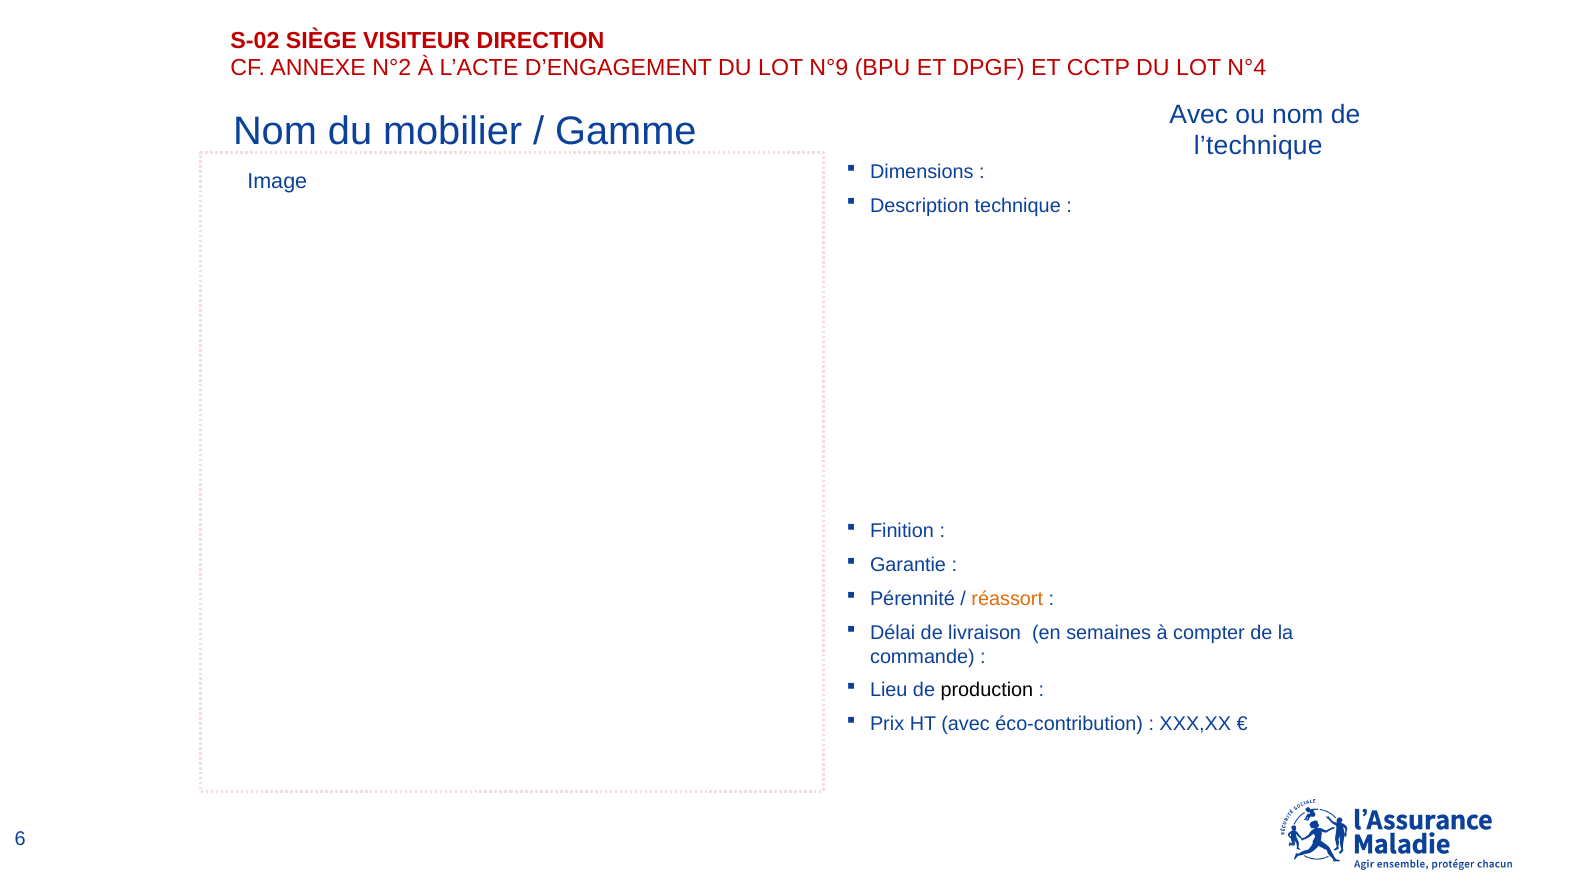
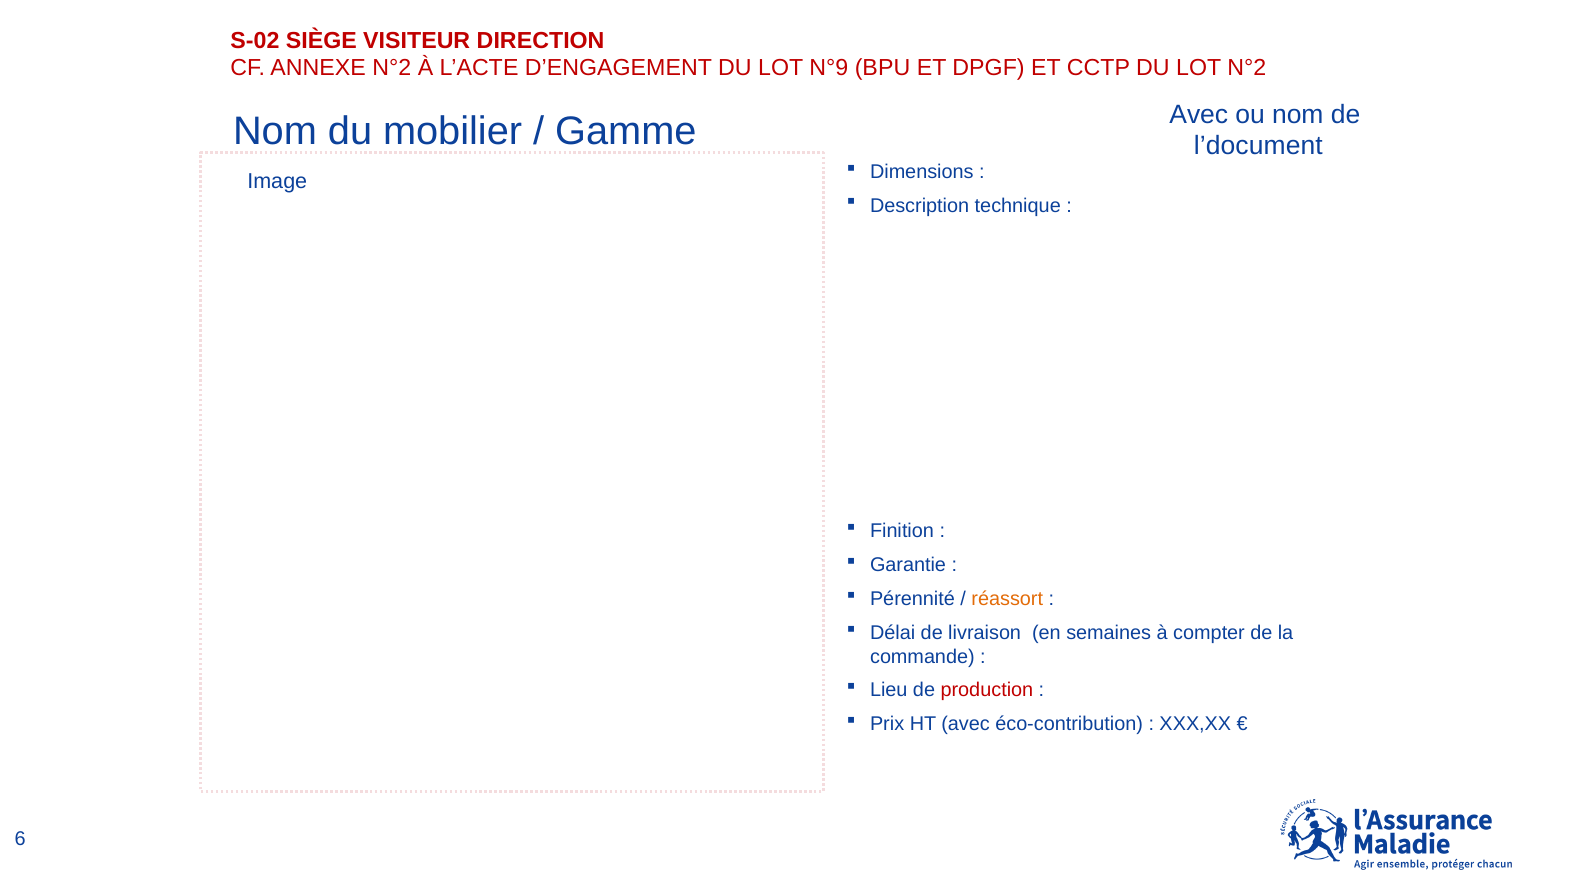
LOT N°4: N°4 -> N°2 (1247, 68)
l’technique: l’technique -> l’document (1258, 146)
production colour: black -> red (987, 691)
